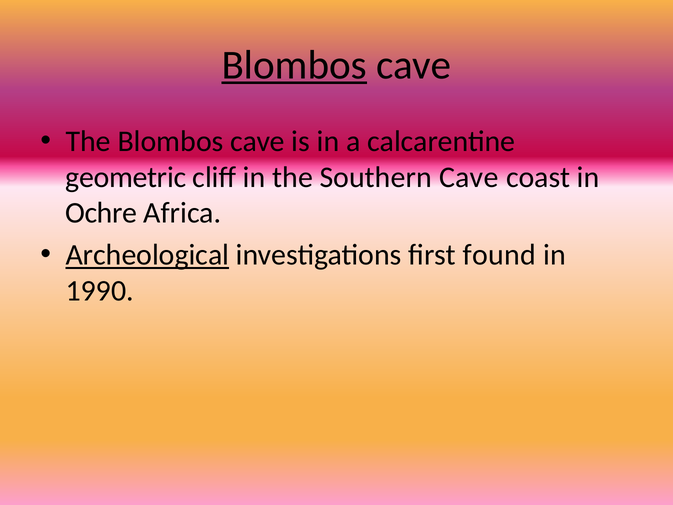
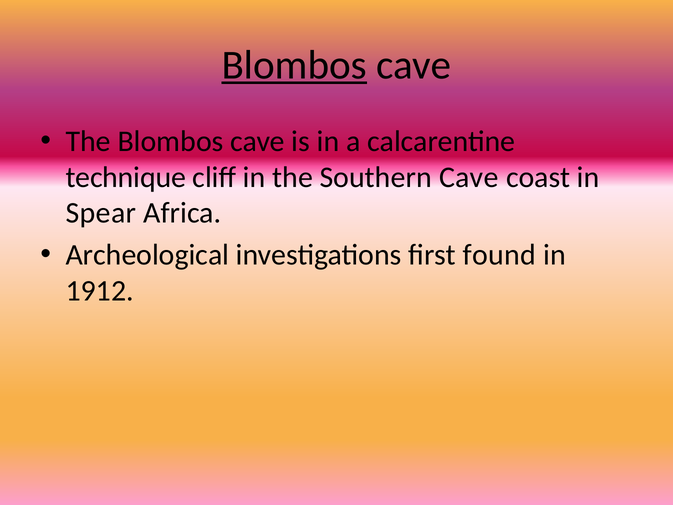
geometric: geometric -> technique (126, 177)
Ochre: Ochre -> Spear (101, 213)
Archeological underline: present -> none (147, 255)
1990: 1990 -> 1912 (100, 291)
